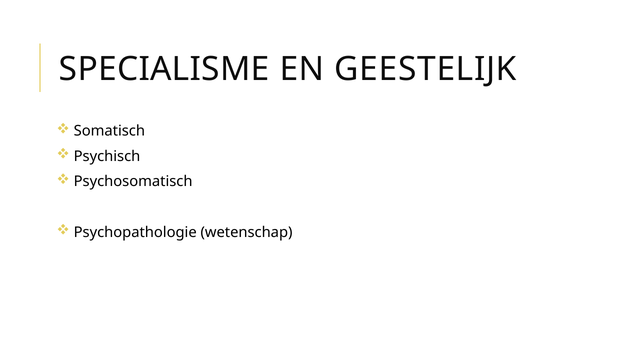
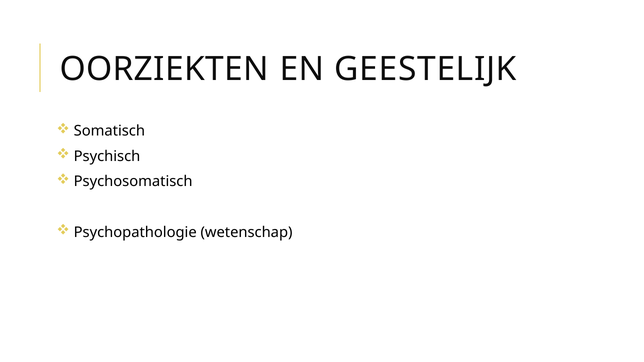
SPECIALISME: SPECIALISME -> OORZIEKTEN (164, 69)
